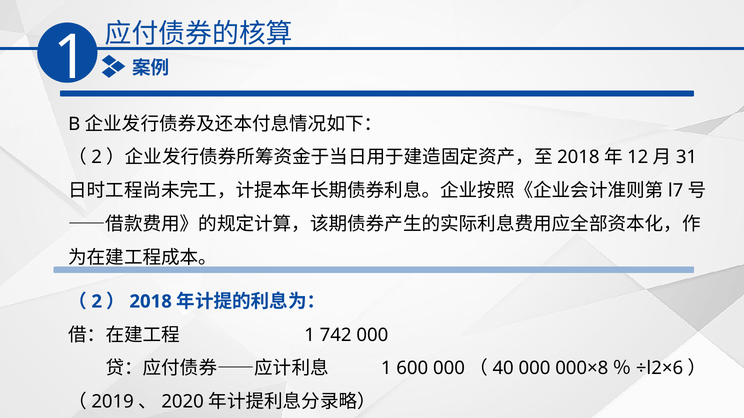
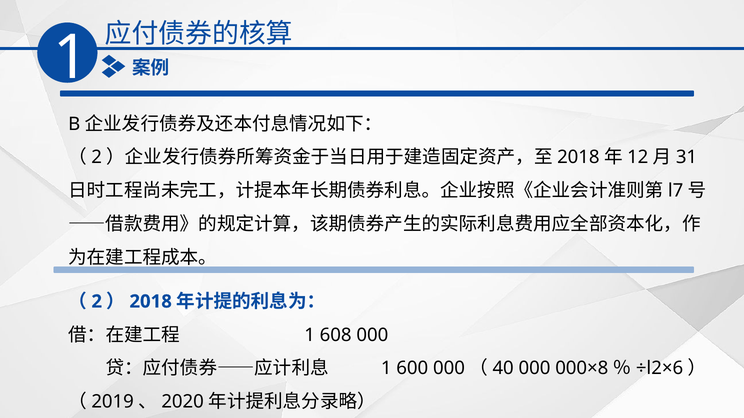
742: 742 -> 608 (336, 335)
